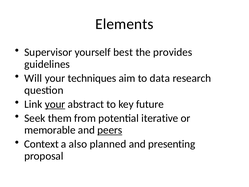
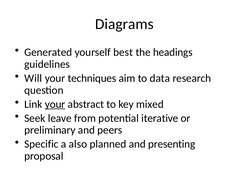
Elements: Elements -> Diagrams (124, 24)
Supervisor: Supervisor -> Generated (48, 52)
provides: provides -> headings (173, 52)
future: future -> mixed (150, 104)
them: them -> leave (60, 118)
memorable: memorable -> preliminary (50, 130)
peers underline: present -> none (110, 130)
Context: Context -> Specific (41, 144)
